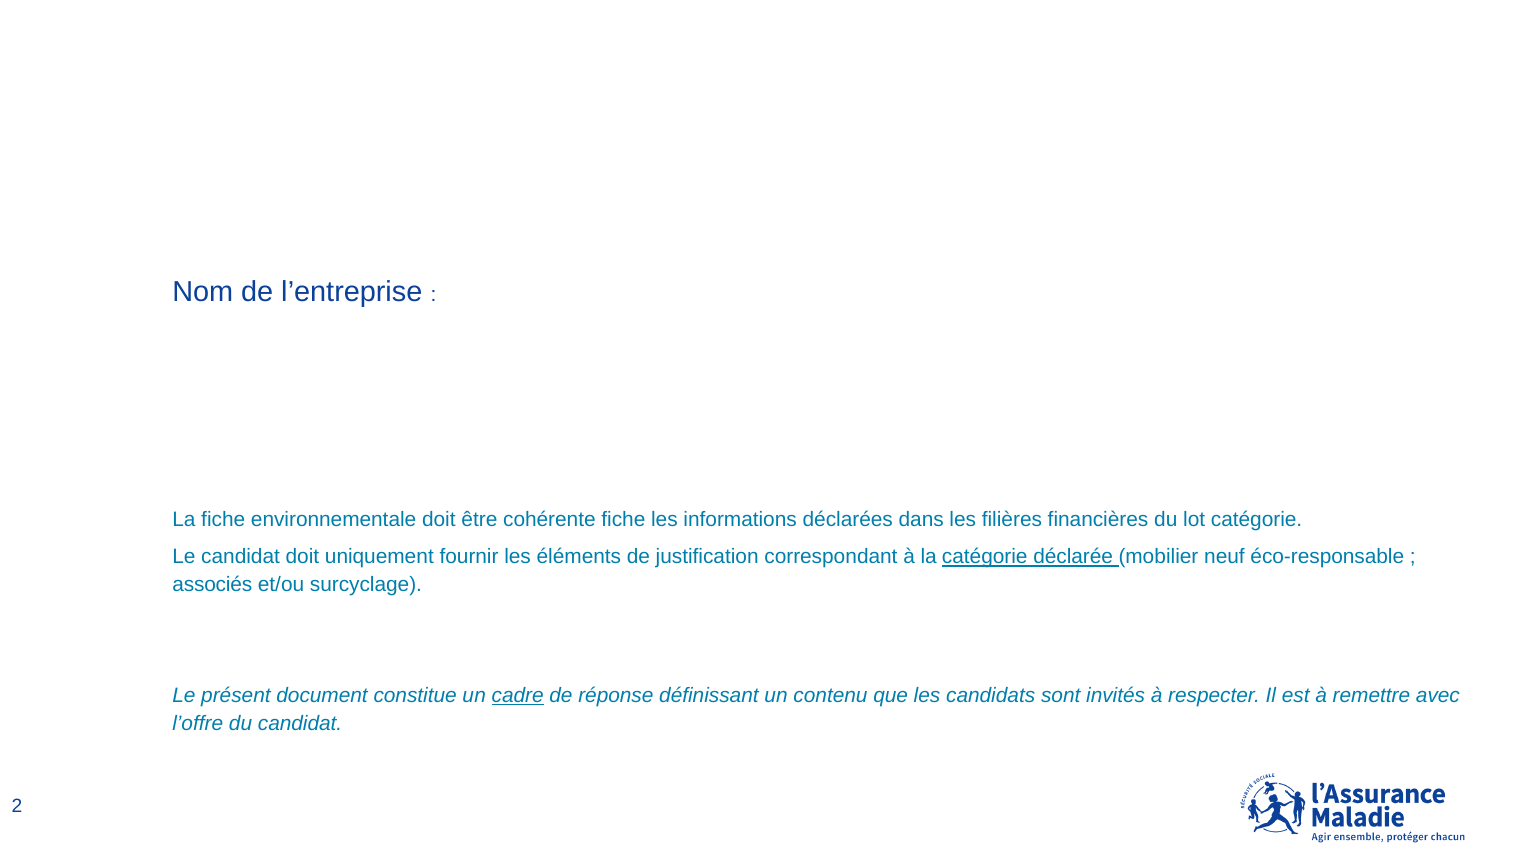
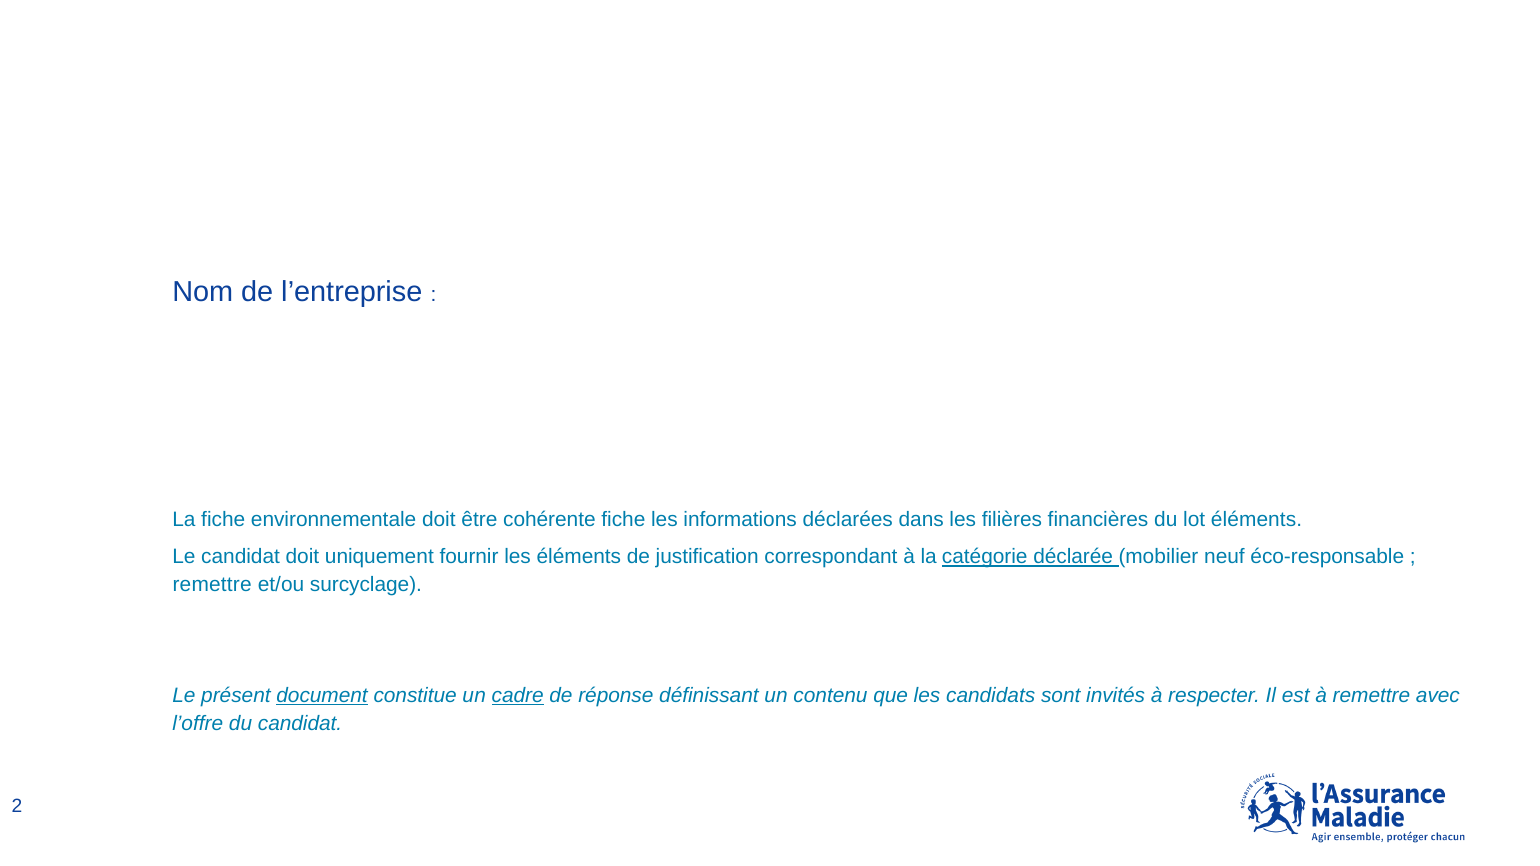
lot catégorie: catégorie -> éléments (1257, 520)
associés: associés -> remettre (212, 584)
document underline: none -> present (322, 696)
